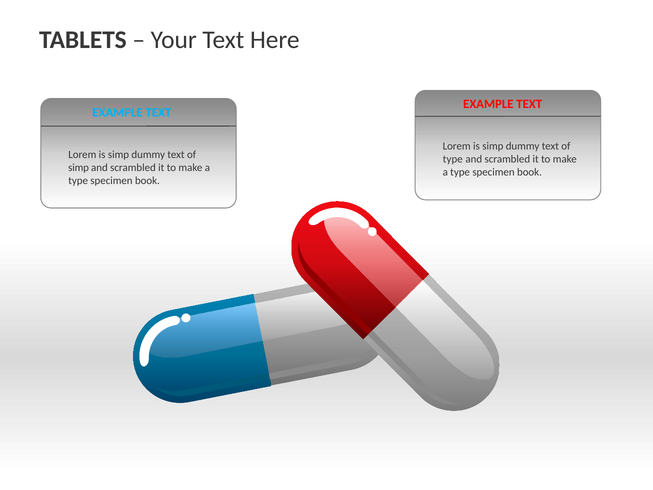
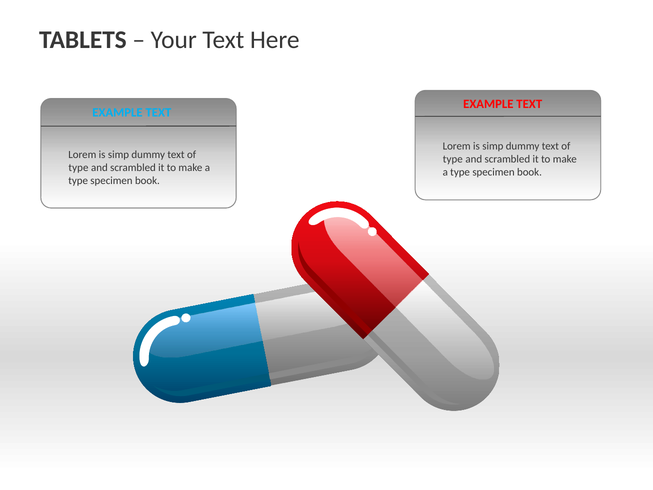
simp: simp -> type (78, 167)
